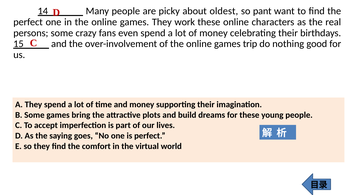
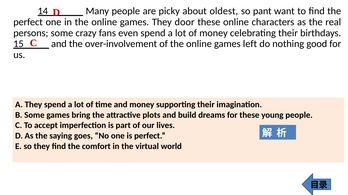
work: work -> door (185, 22)
trip: trip -> left (250, 44)
